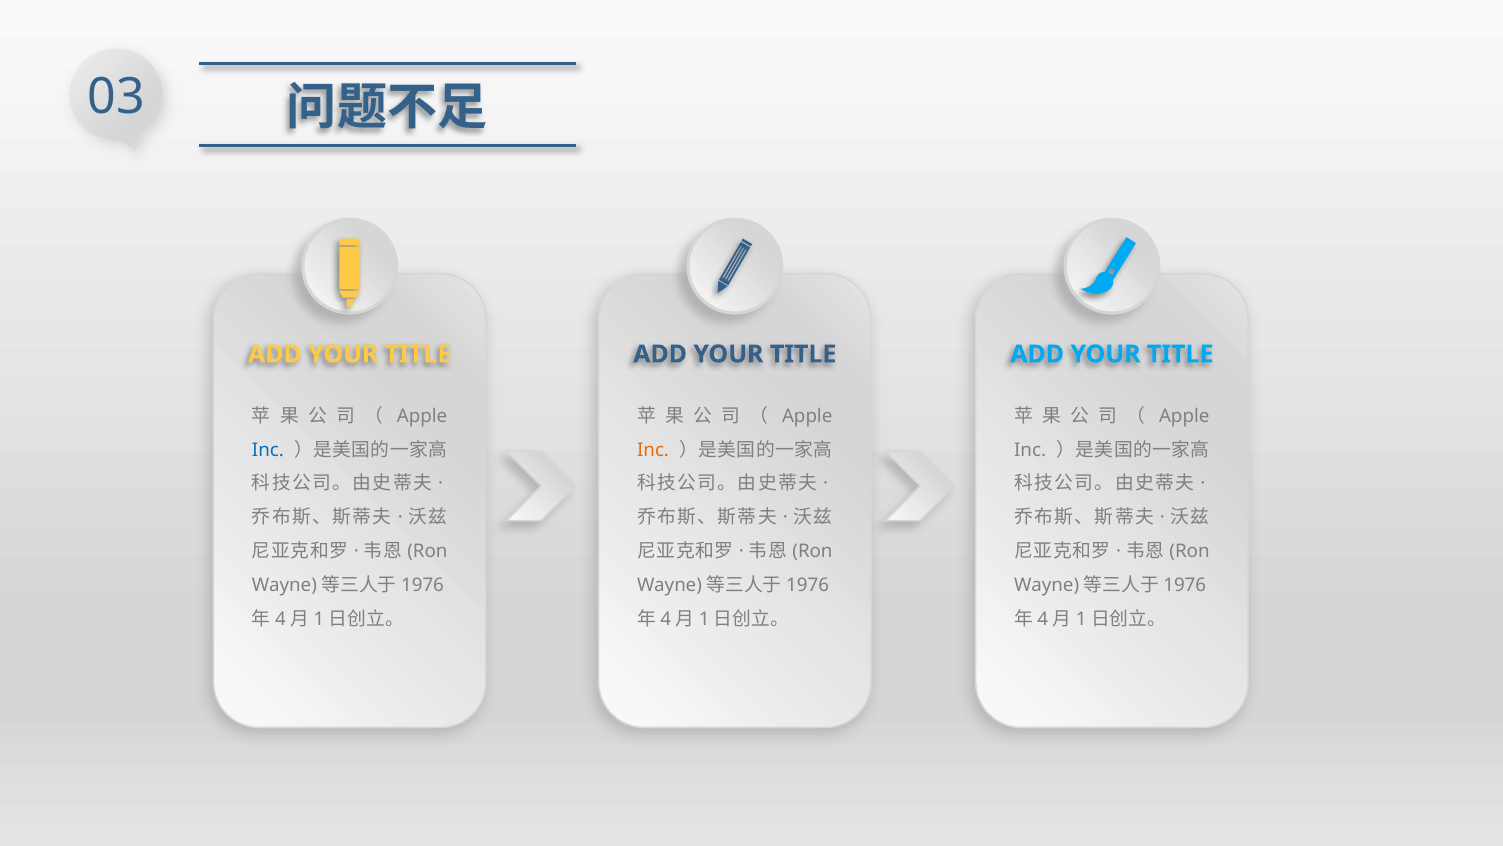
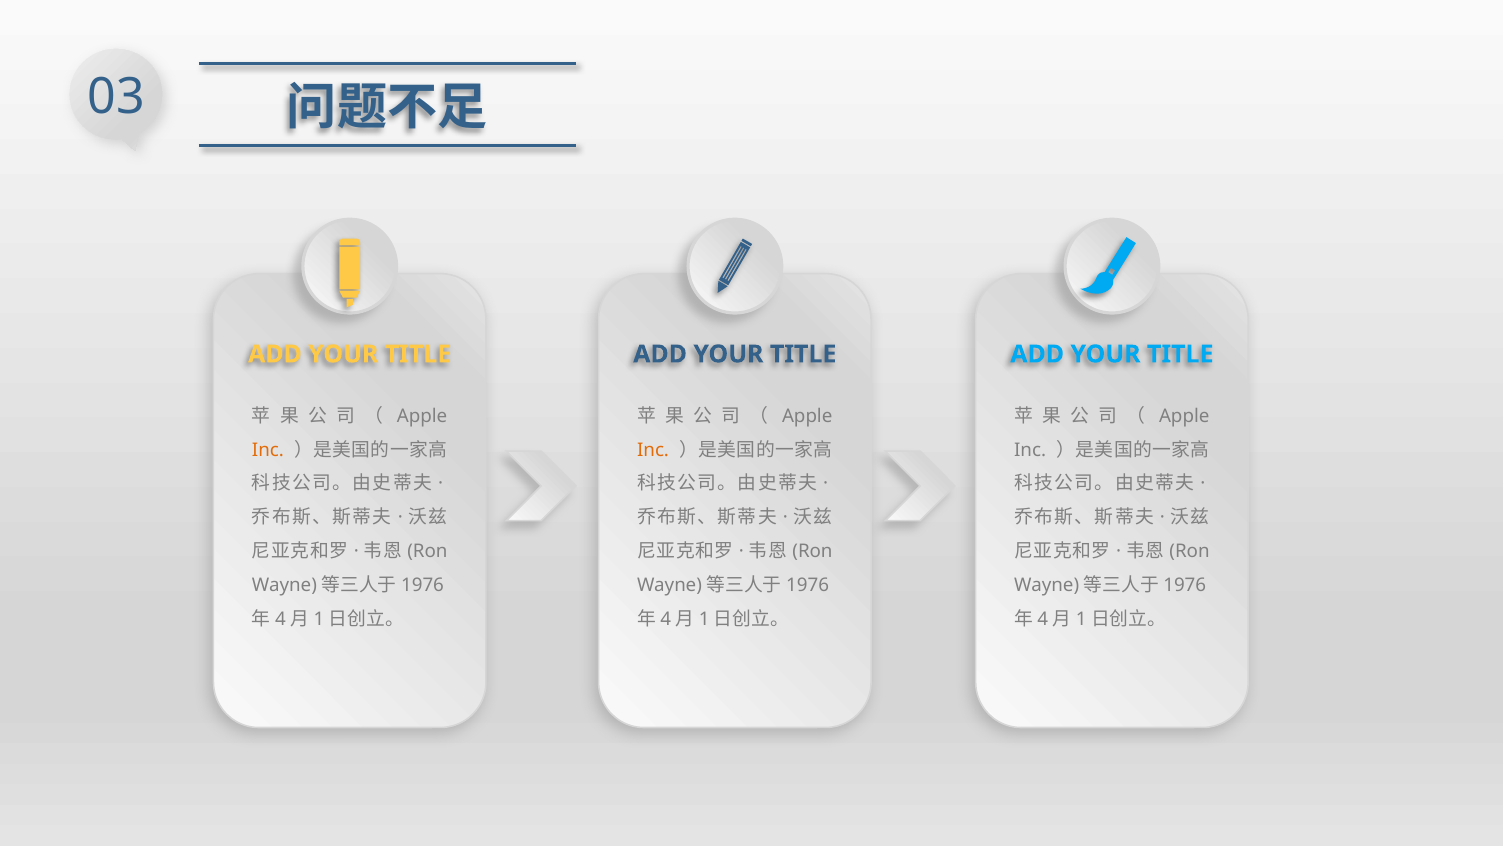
Inc colour: blue -> orange (268, 450)
